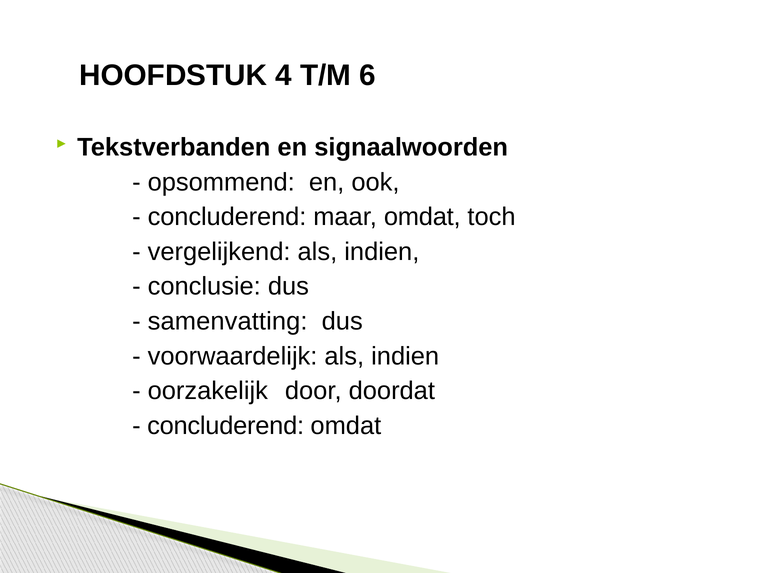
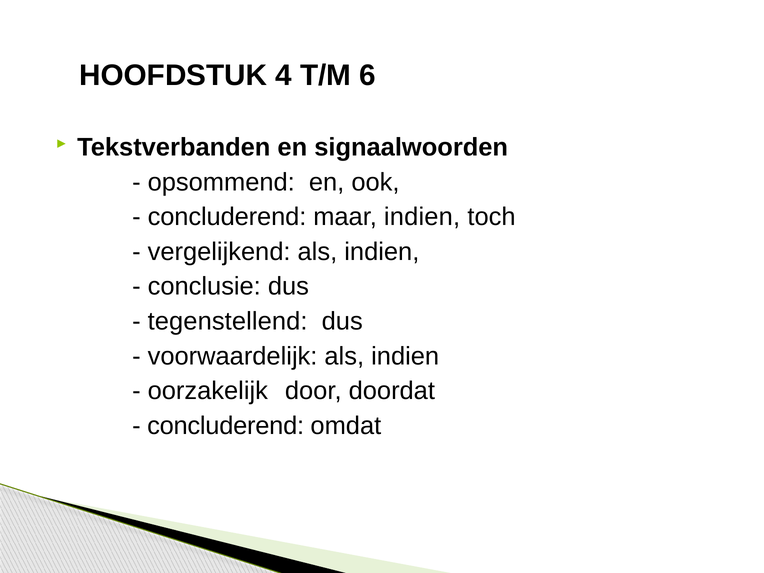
maar omdat: omdat -> indien (422, 217)
samenvatting: samenvatting -> tegenstellend (228, 321)
